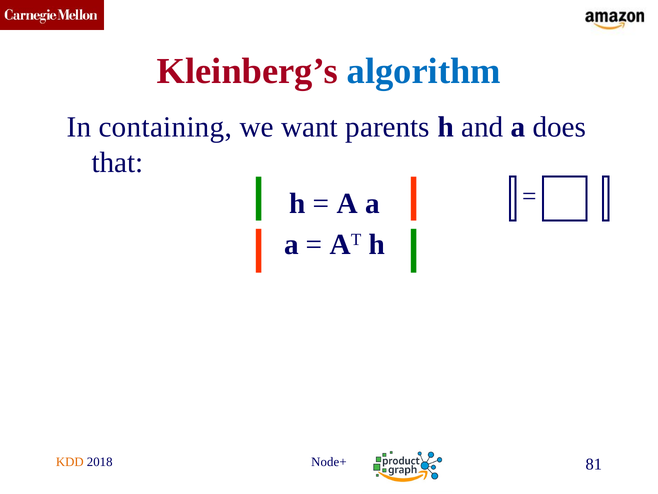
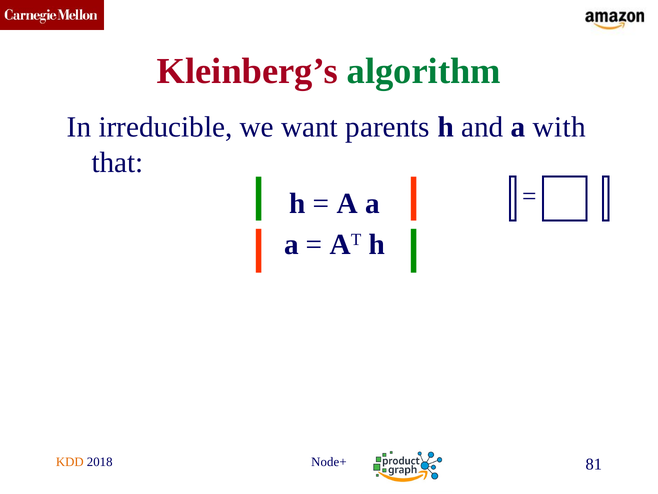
algorithm colour: blue -> green (424, 71)
containing: containing -> irreducible (165, 127)
does: does -> with (559, 127)
